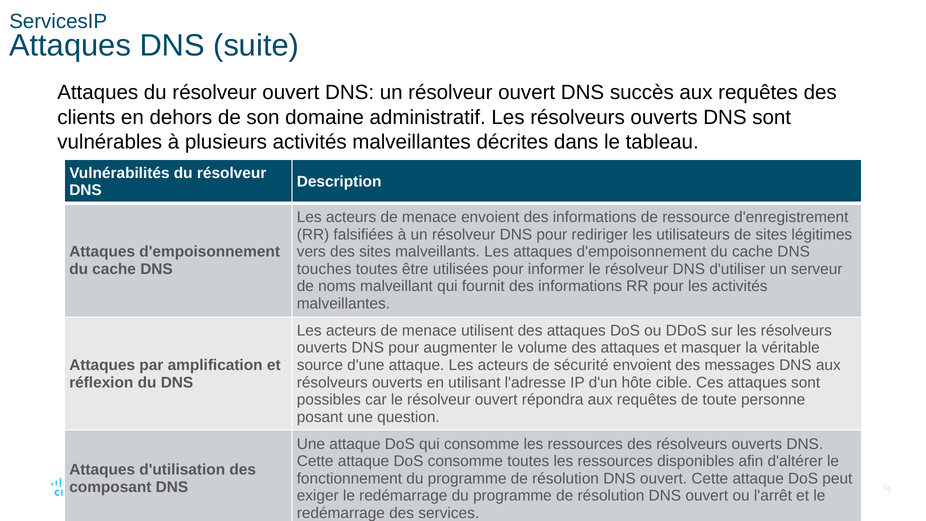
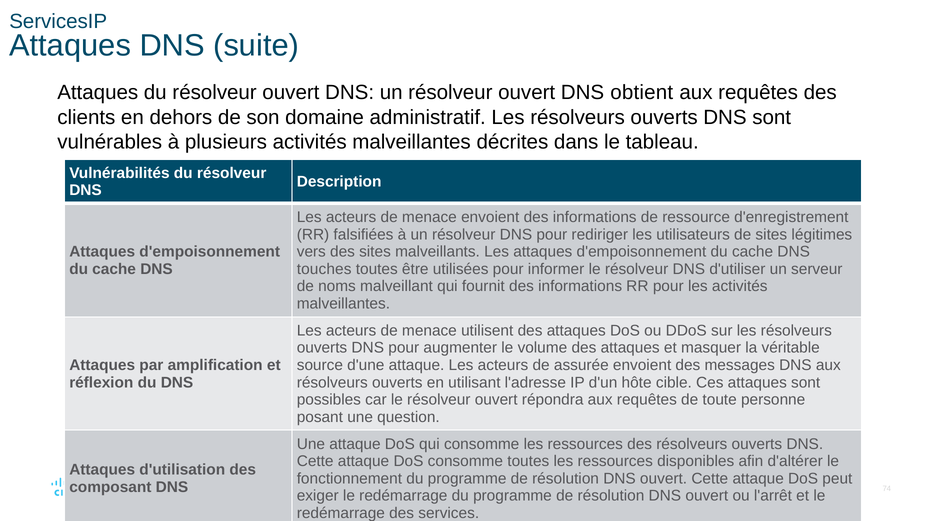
succès: succès -> obtient (642, 93)
sécurité: sécurité -> assurée (581, 365)
